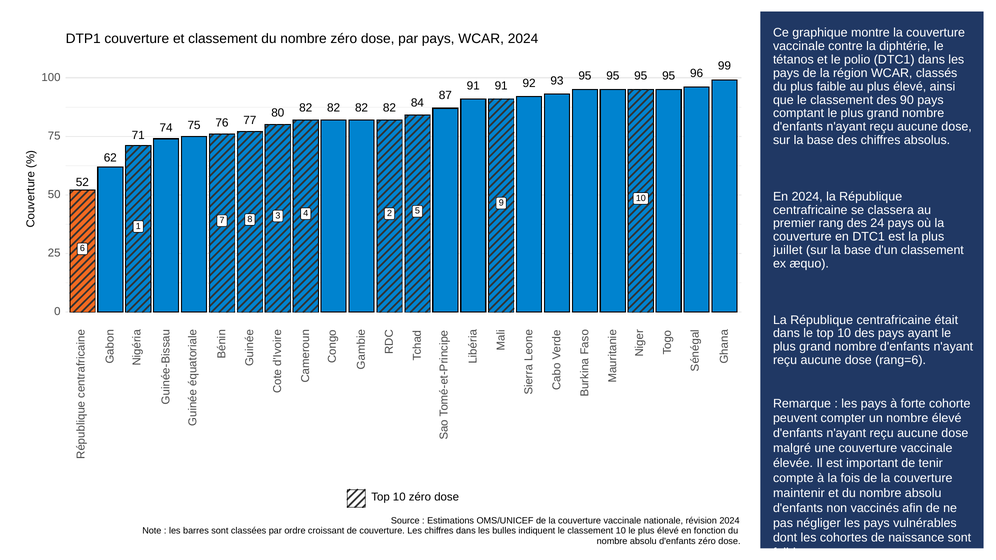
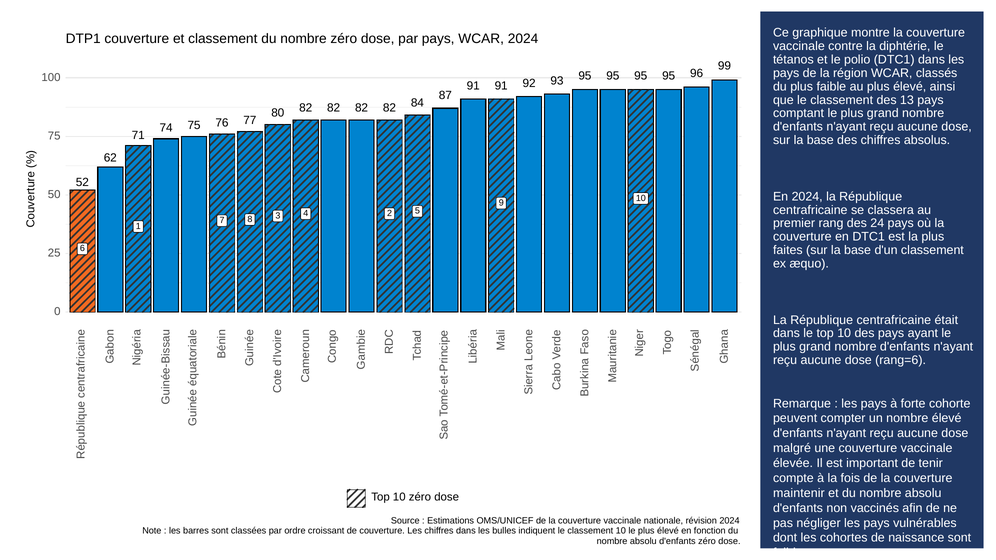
90: 90 -> 13 (907, 100)
juillet: juillet -> faites (788, 250)
